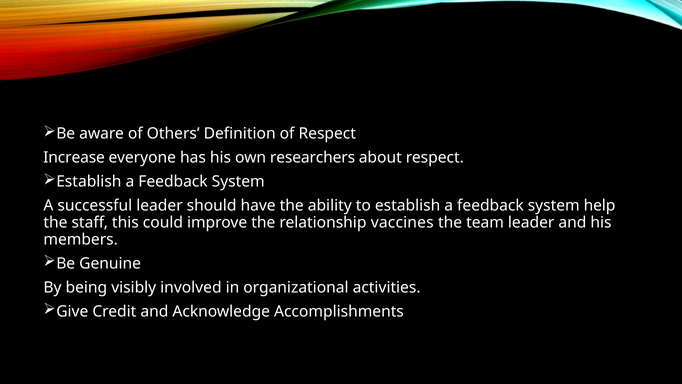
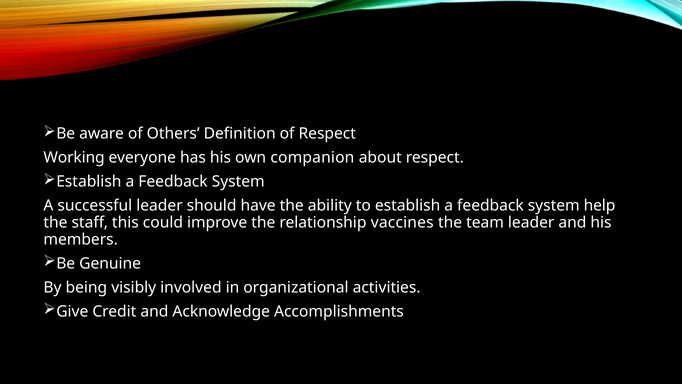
Increase: Increase -> Working (74, 158)
researchers: researchers -> companion (312, 158)
